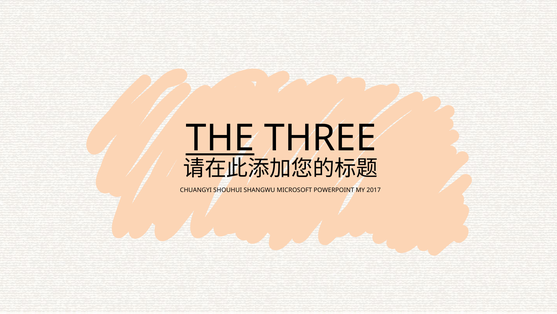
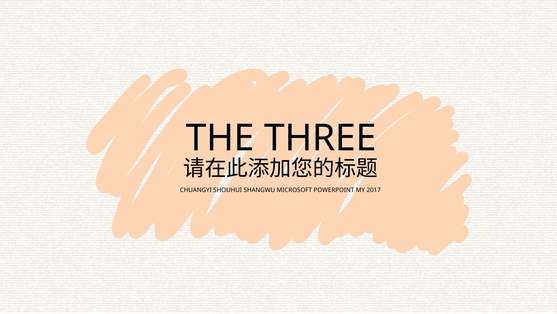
THE underline: present -> none (220, 138)
